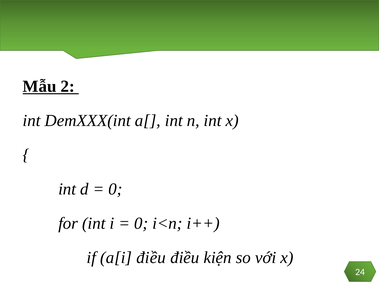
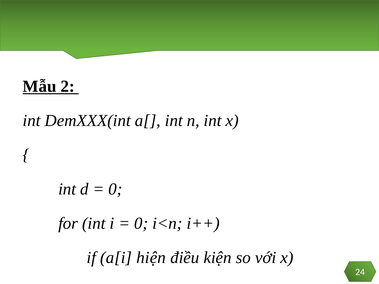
a[i điều: điều -> hiện (151, 258)
